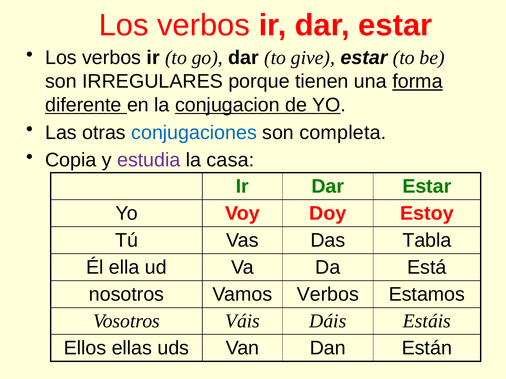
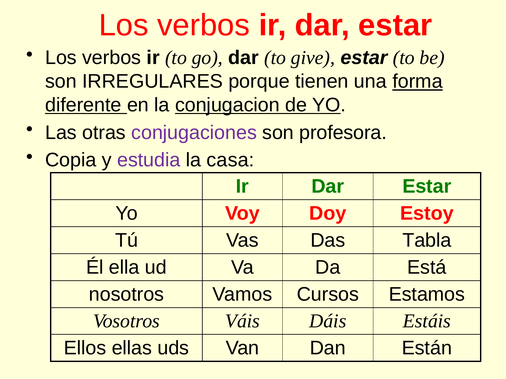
conjugaciones colour: blue -> purple (194, 133)
completa: completa -> profesora (343, 133)
Vamos Verbos: Verbos -> Cursos (328, 295)
